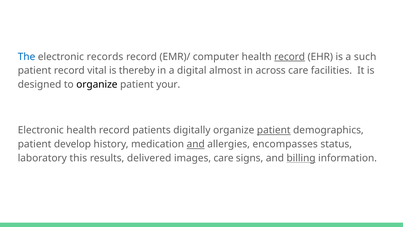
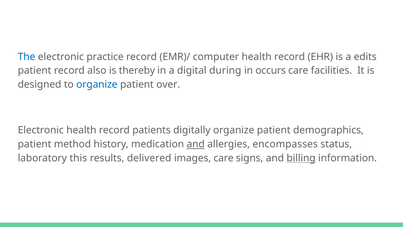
records: records -> practice (105, 57)
record underline: present -> none (290, 57)
such: such -> edits (365, 57)
vital: vital -> also (97, 71)
almost: almost -> during (225, 71)
across: across -> occurs (271, 71)
organize colour: black -> blue (97, 84)
your: your -> over (168, 84)
patient underline: present -> none (274, 130)
develop: develop -> method (72, 144)
